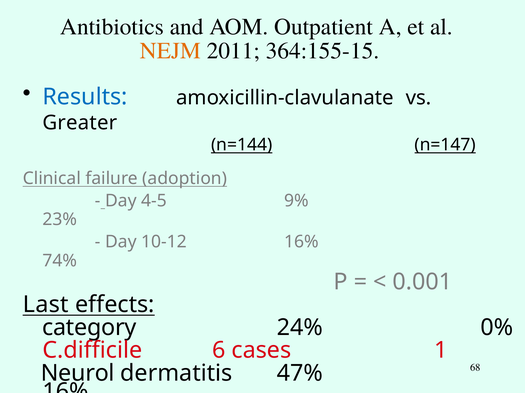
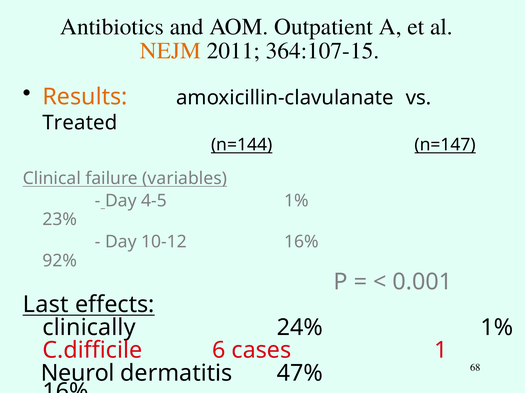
364:155-15: 364:155-15 -> 364:107-15 (322, 51)
Results colour: blue -> orange (85, 97)
Greater: Greater -> Treated (80, 123)
adoption: adoption -> variables (185, 179)
4-5 9%: 9% -> 1% (297, 201)
74%: 74% -> 92% (60, 261)
category: category -> clinically (89, 328)
24% 0%: 0% -> 1% (497, 328)
